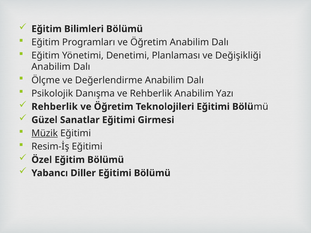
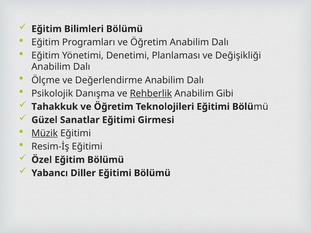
Rehberlik underline: none -> present (151, 94)
Yazı: Yazı -> Gibi (225, 94)
Rehberlik: Rehberlik -> Tahakkuk (55, 107)
